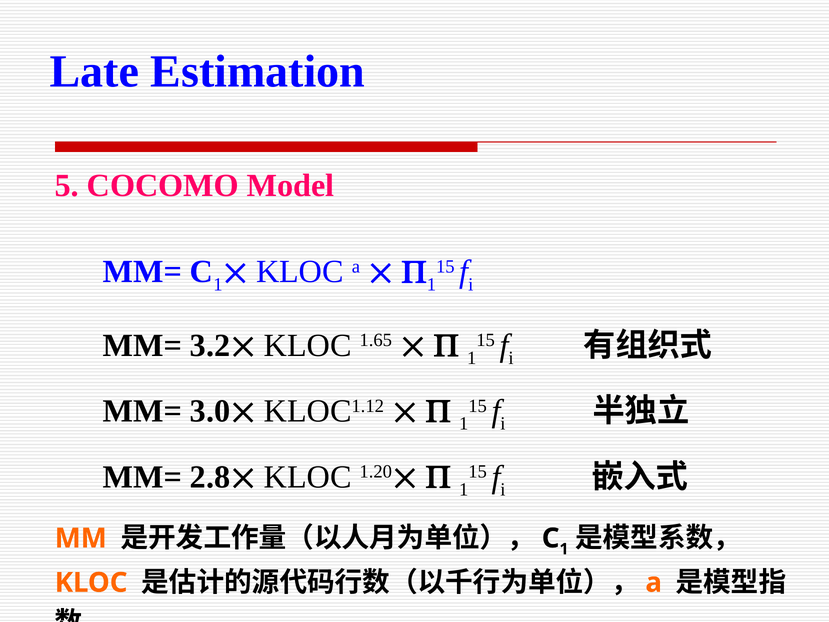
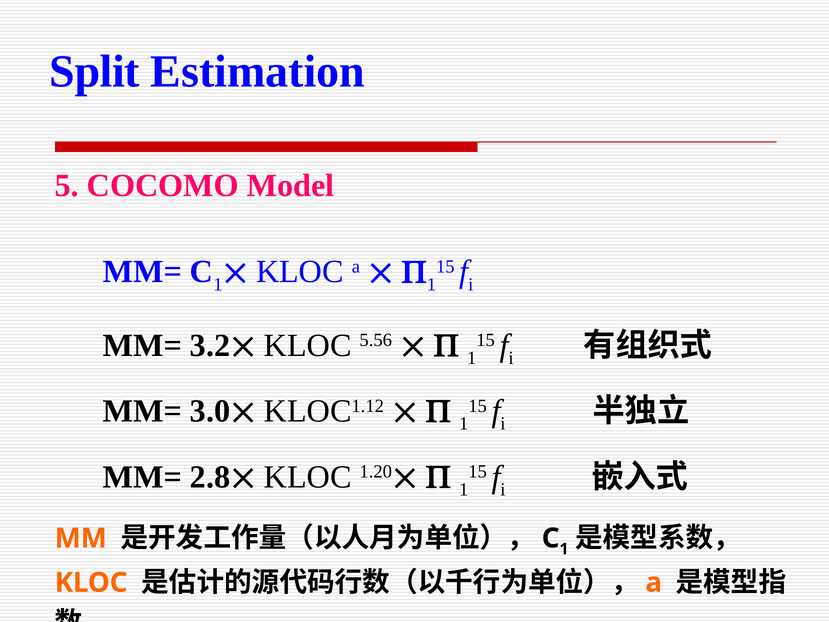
Late: Late -> Split (95, 72)
1.65: 1.65 -> 5.56 (376, 340)
